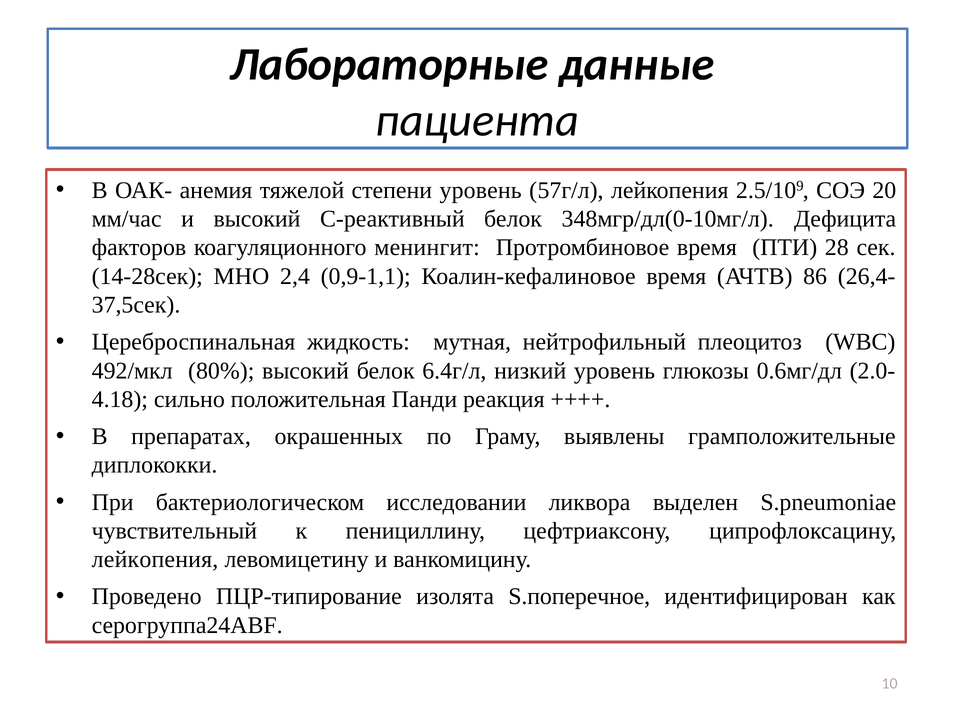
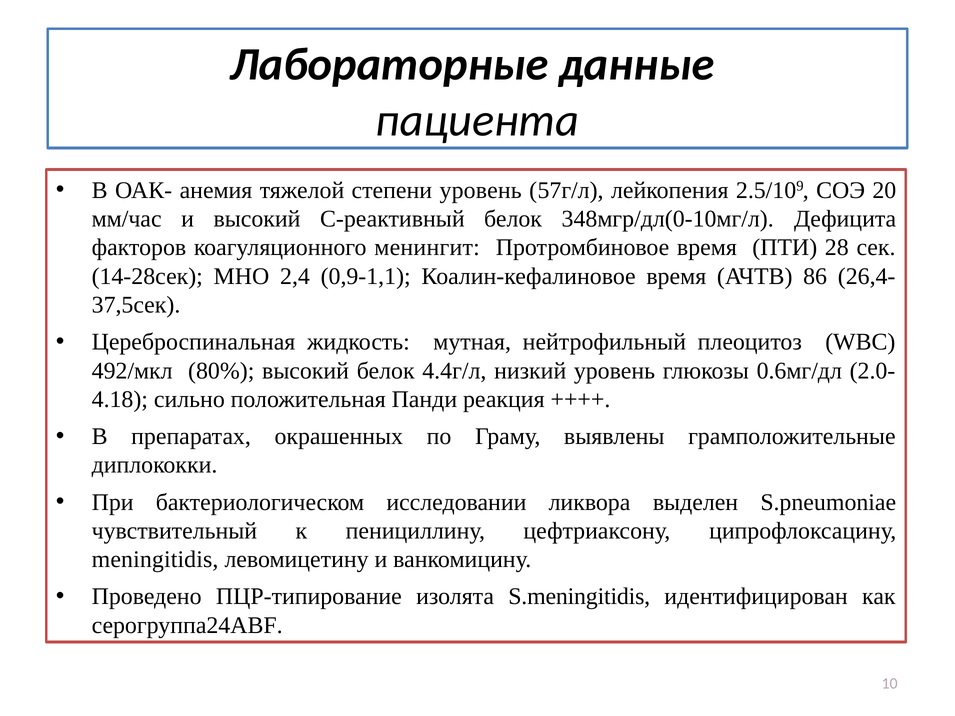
6.4г/л: 6.4г/л -> 4.4г/л (454, 371)
лейкопения: лейкопения -> meningitidis (155, 560)
S.поперечное: S.поперечное -> S.meningitidis (579, 597)
